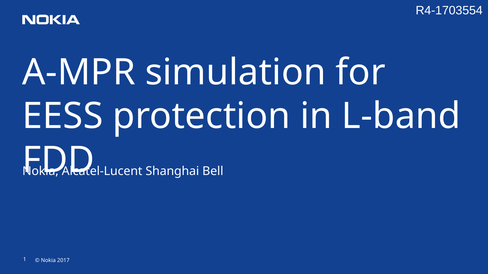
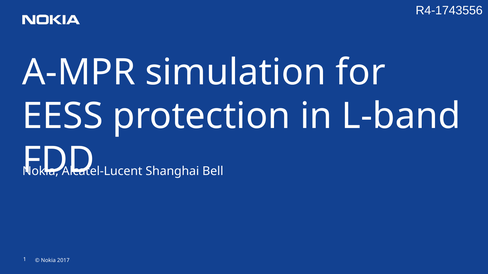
R4-1703554: R4-1703554 -> R4-1743556 (449, 11)
